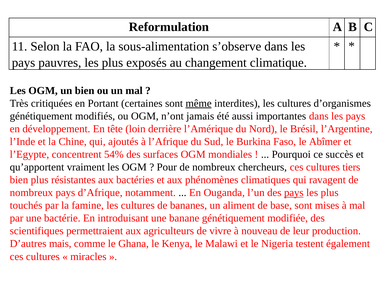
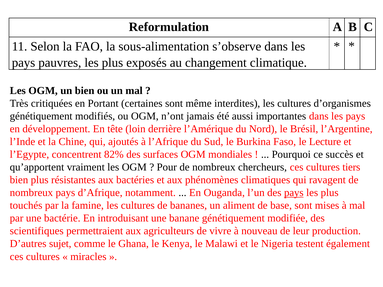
même underline: present -> none (199, 103)
Abîmer: Abîmer -> Lecture (325, 142)
54%: 54% -> 82% (114, 155)
mais: mais -> sujet (60, 244)
